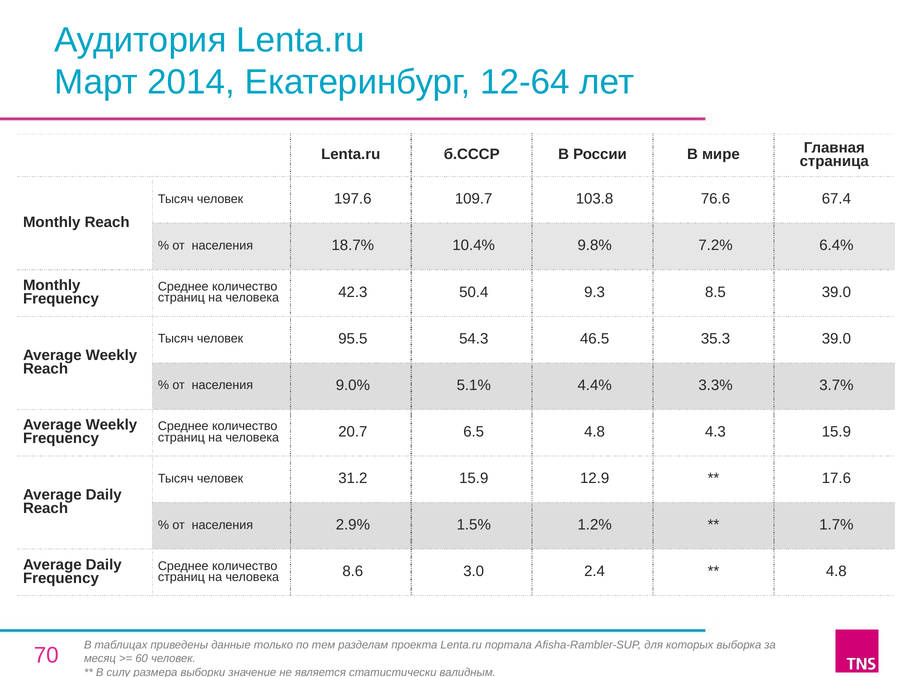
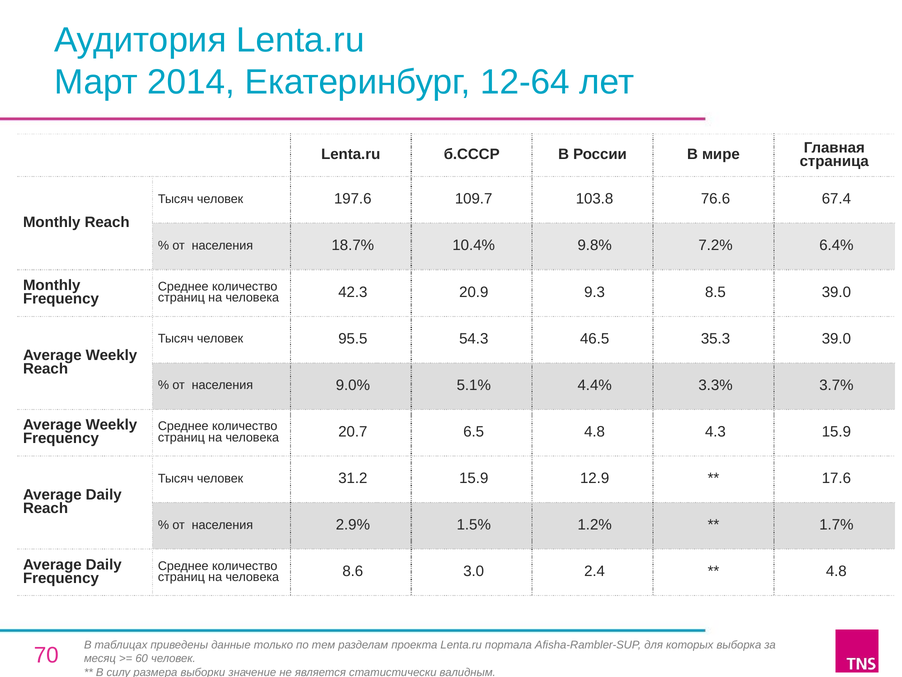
50.4: 50.4 -> 20.9 (474, 292)
